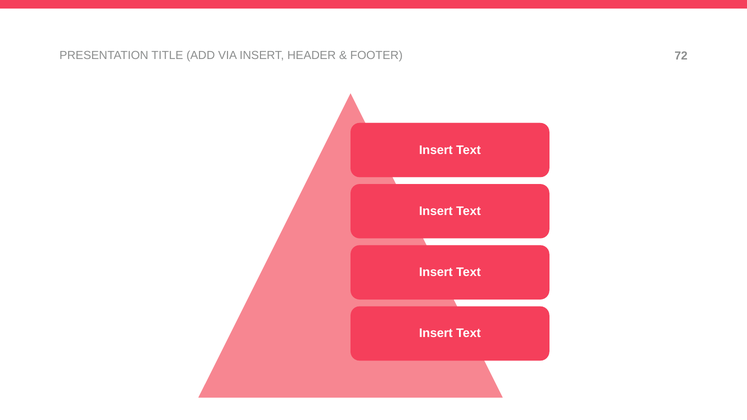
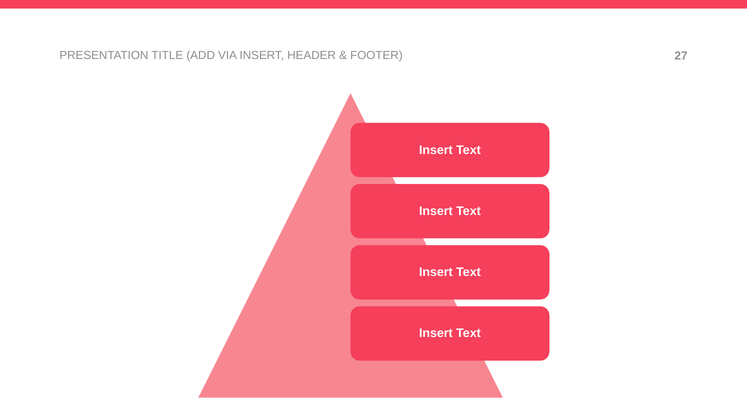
72: 72 -> 27 (681, 56)
